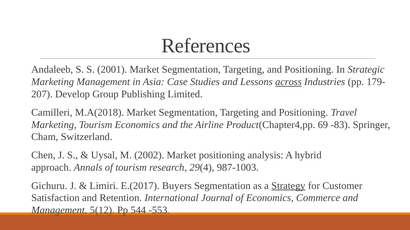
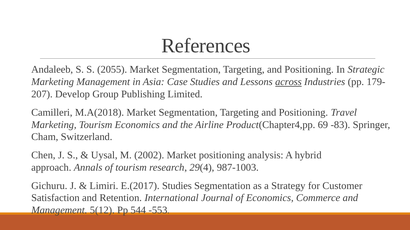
2001: 2001 -> 2055 (112, 70)
E.(2017 Buyers: Buyers -> Studies (177, 186)
Strategy underline: present -> none (288, 186)
